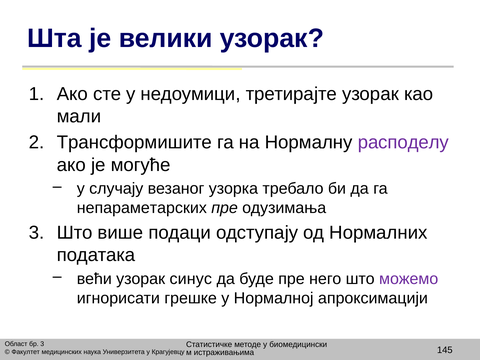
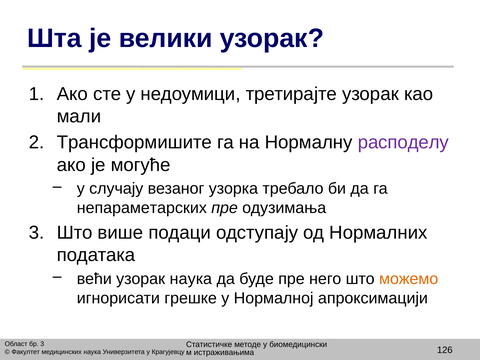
узорак синус: синус -> наука (191, 279)
можемо colour: purple -> orange (409, 279)
145: 145 -> 126 (445, 350)
